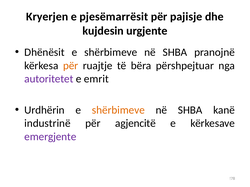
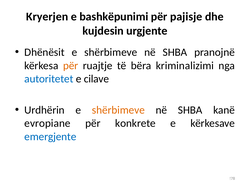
pjesëmarrësit: pjesëmarrësit -> bashkëpunimi (114, 17)
përshpejtuar: përshpejtuar -> kriminalizimi (185, 66)
autoritetet colour: purple -> blue (49, 79)
emrit: emrit -> cilave (96, 79)
industrinë: industrinë -> evropiane (47, 124)
agjencitë: agjencitë -> konkrete (135, 124)
emergjente colour: purple -> blue (50, 137)
